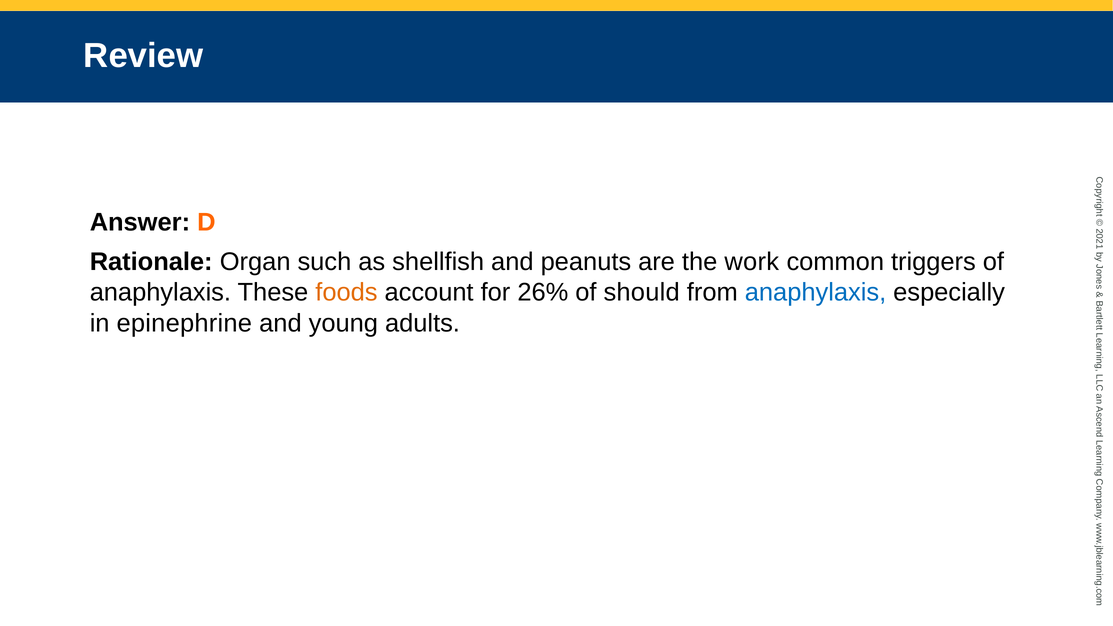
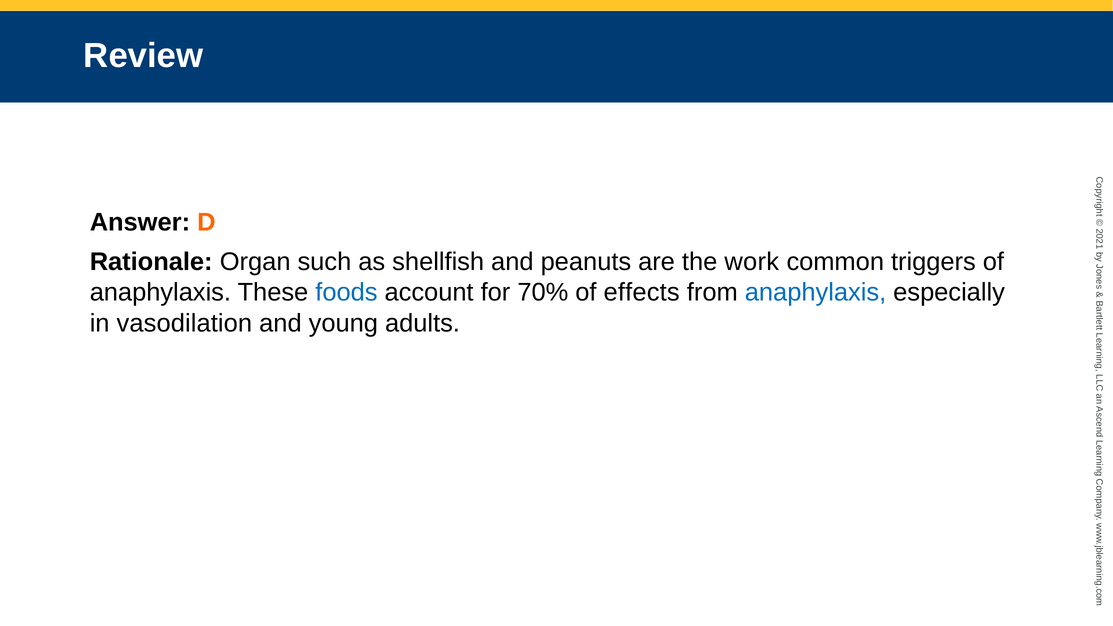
foods colour: orange -> blue (346, 293)
26%: 26% -> 70% (543, 293)
should: should -> effects (642, 293)
epinephrine: epinephrine -> vasodilation (184, 323)
